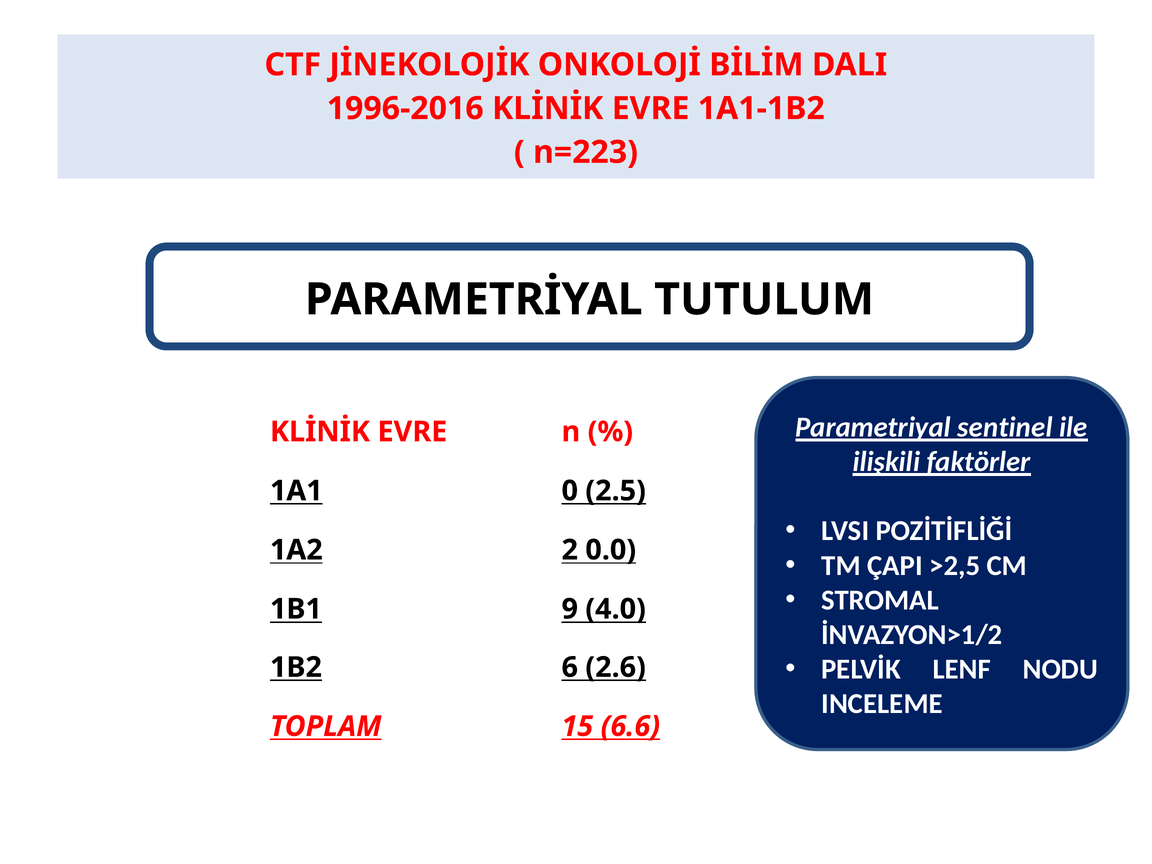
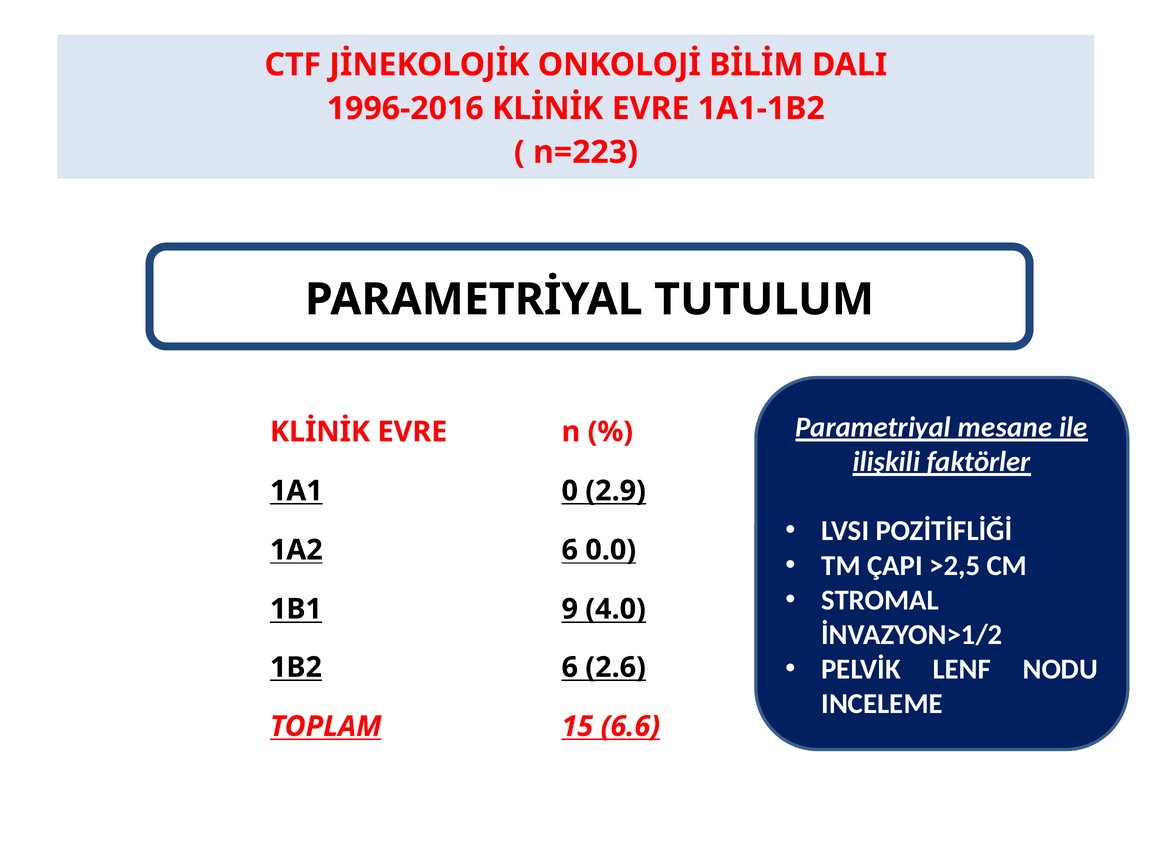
sentinel: sentinel -> mesane (1005, 427)
2.5: 2.5 -> 2.9 (616, 491)
1A2 2: 2 -> 6 (570, 550)
